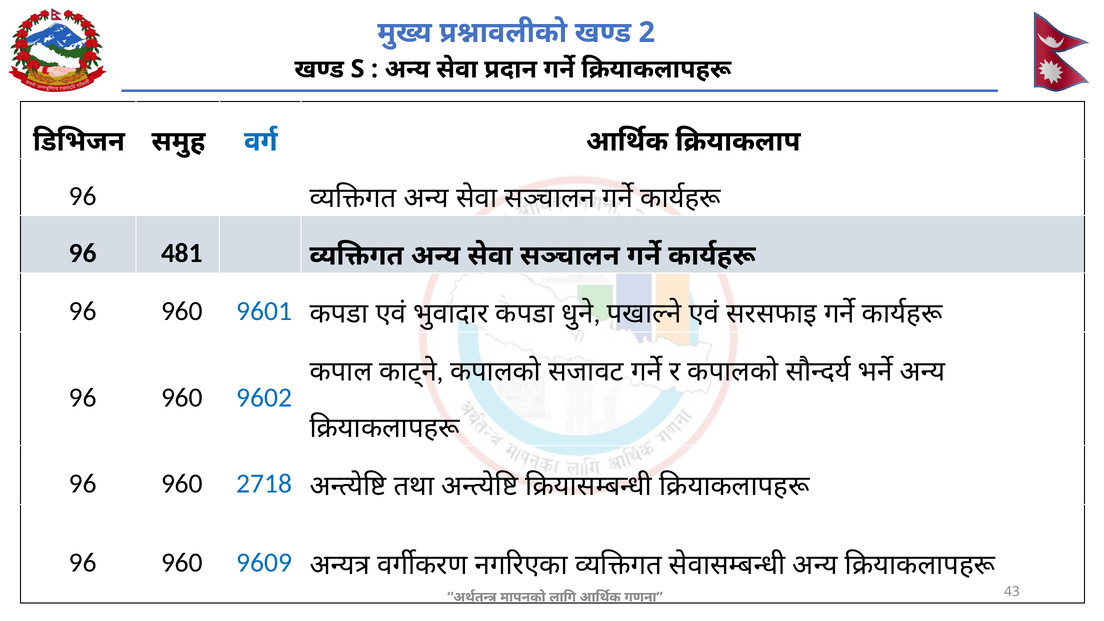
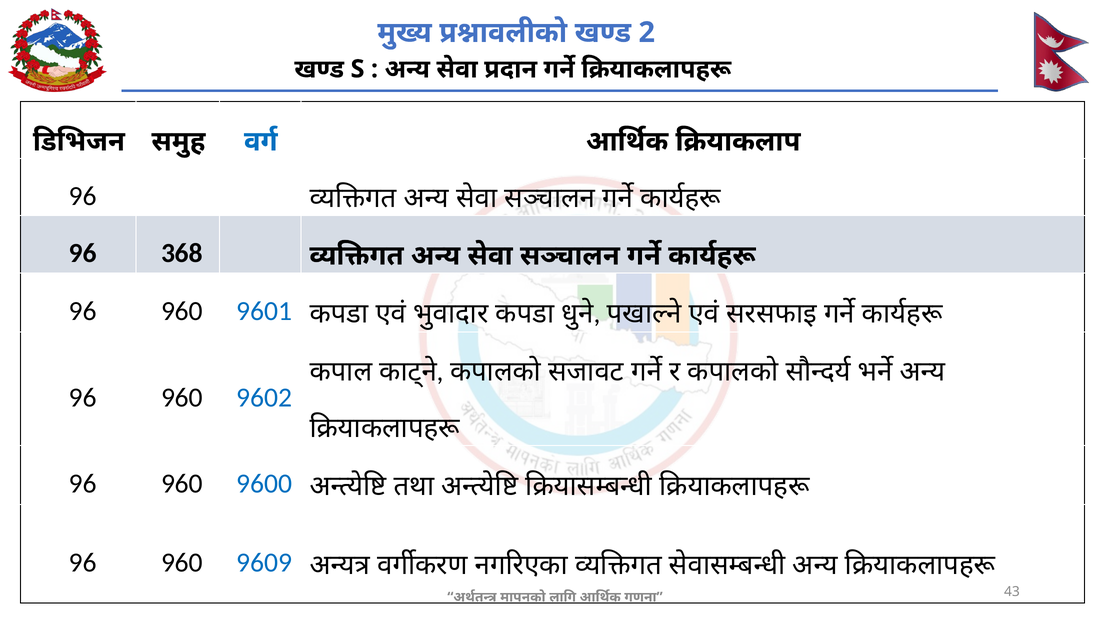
481: 481 -> 368 (182, 253)
2718: 2718 -> 9600 (264, 484)
